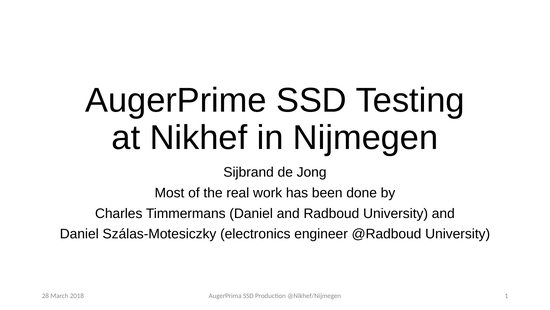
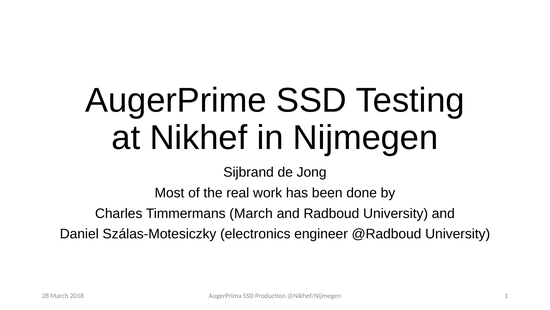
Timmermans Daniel: Daniel -> March (251, 213)
